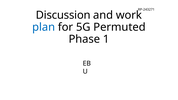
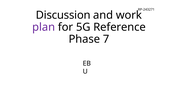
plan colour: blue -> purple (44, 27)
Permuted: Permuted -> Reference (120, 27)
1: 1 -> 7 (106, 39)
